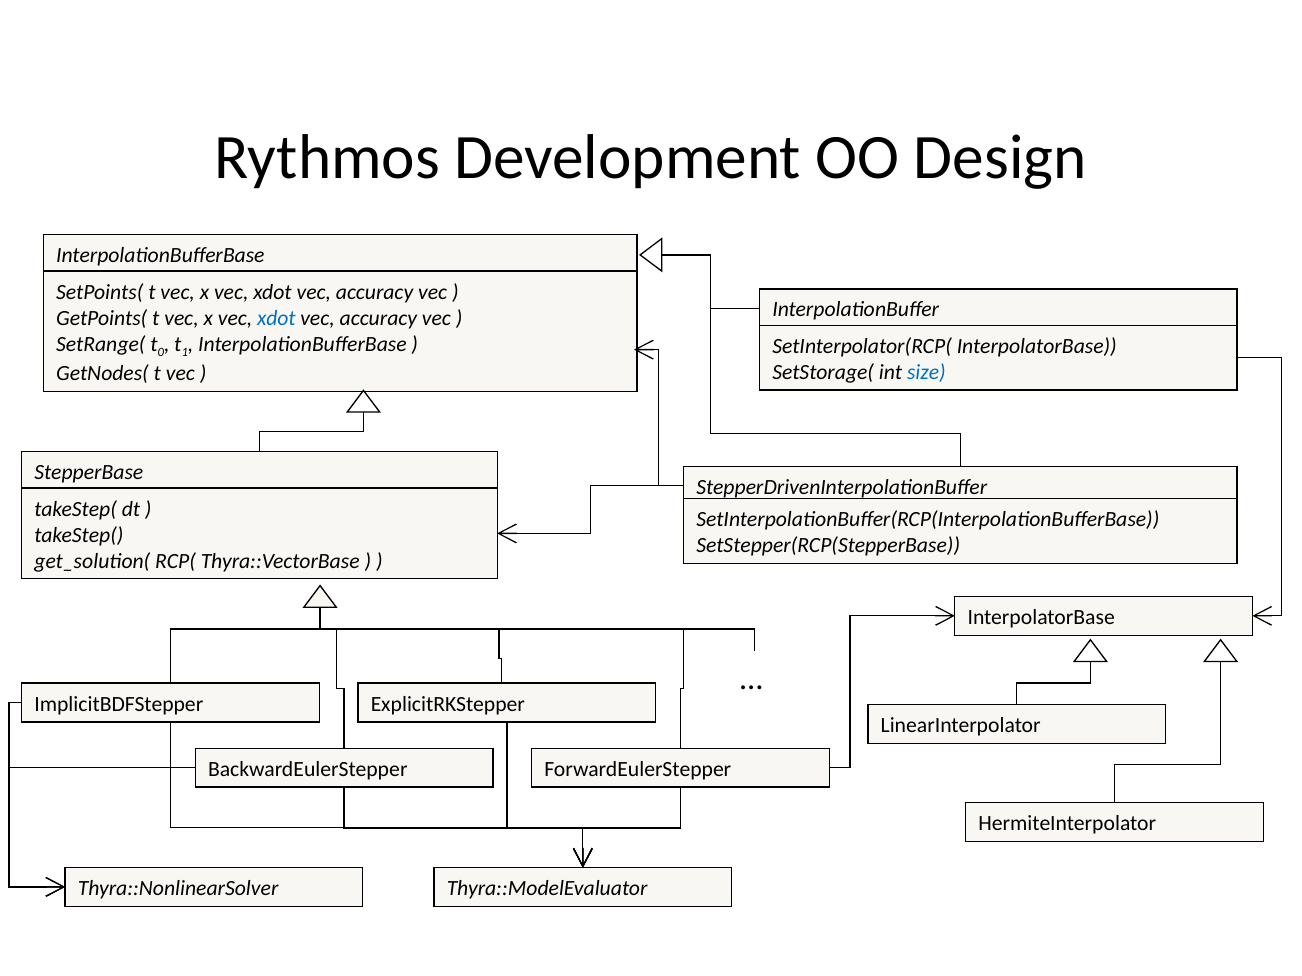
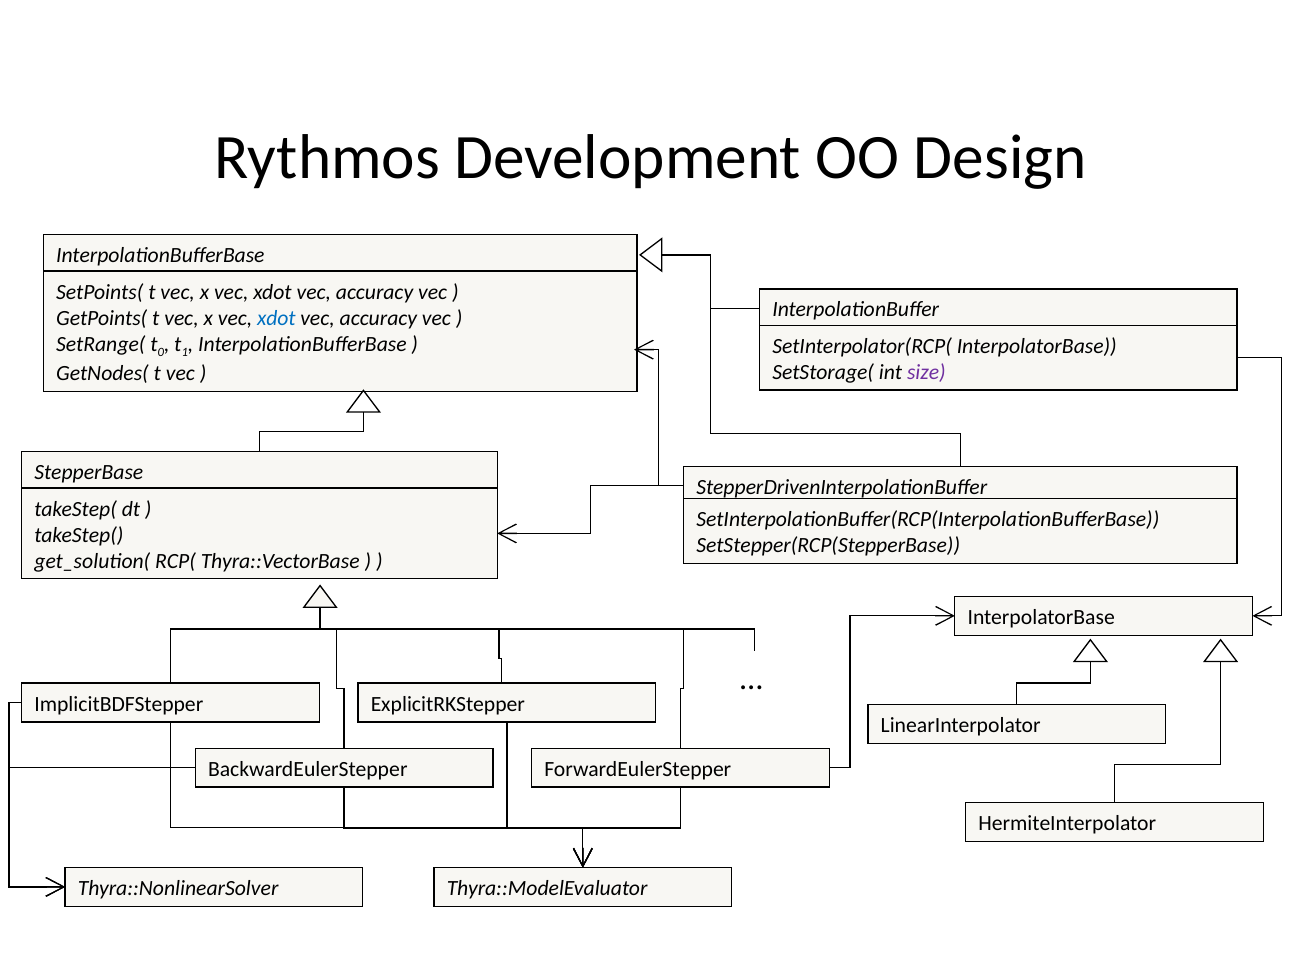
size colour: blue -> purple (926, 372)
